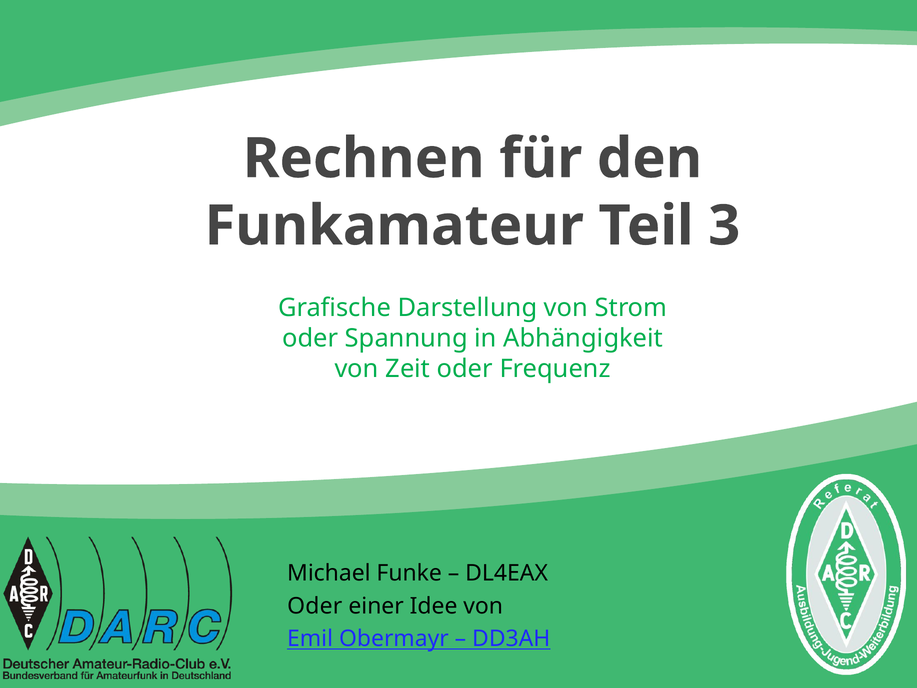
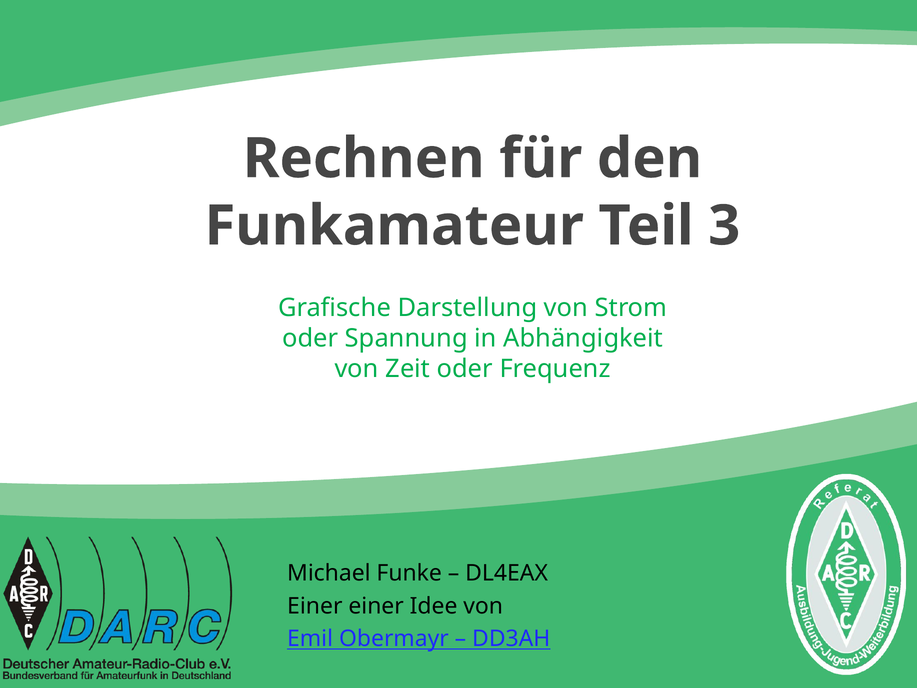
Oder: Oder -> Einer (315, 606)
